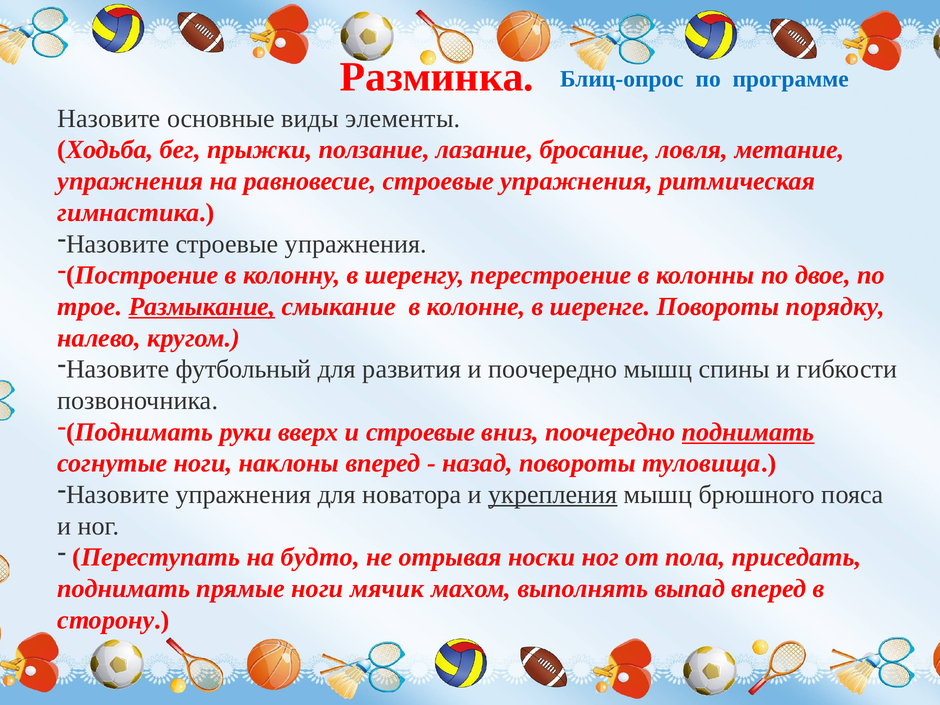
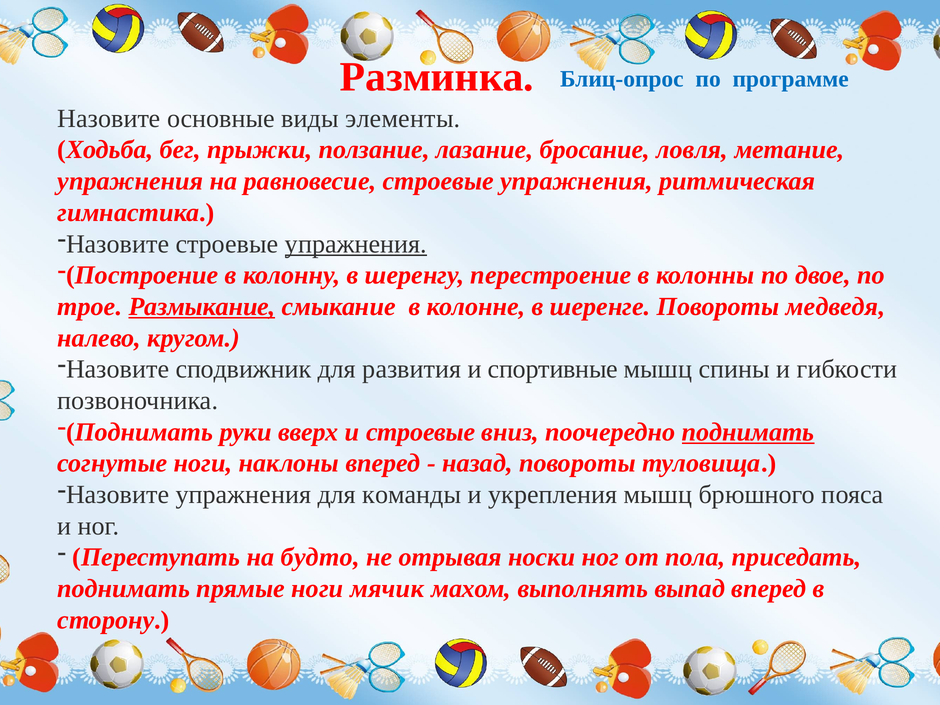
упражнения underline: none -> present (356, 244)
порядку: порядку -> медведя (835, 307)
футбольный: футбольный -> сподвижник (243, 369)
и поочередно: поочередно -> спортивные (553, 369)
новатора: новатора -> команды (412, 495)
укрепления underline: present -> none (553, 495)
